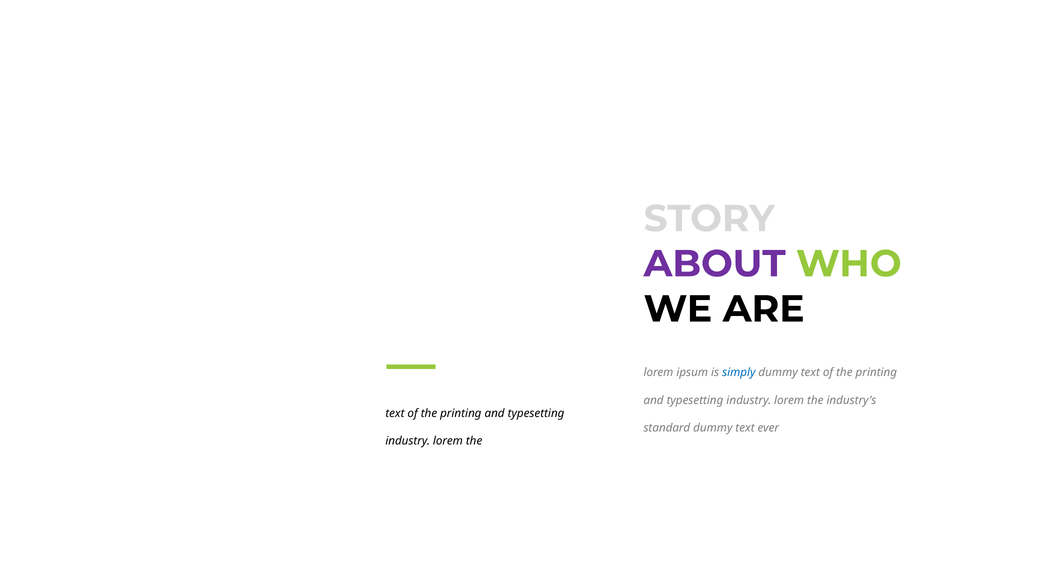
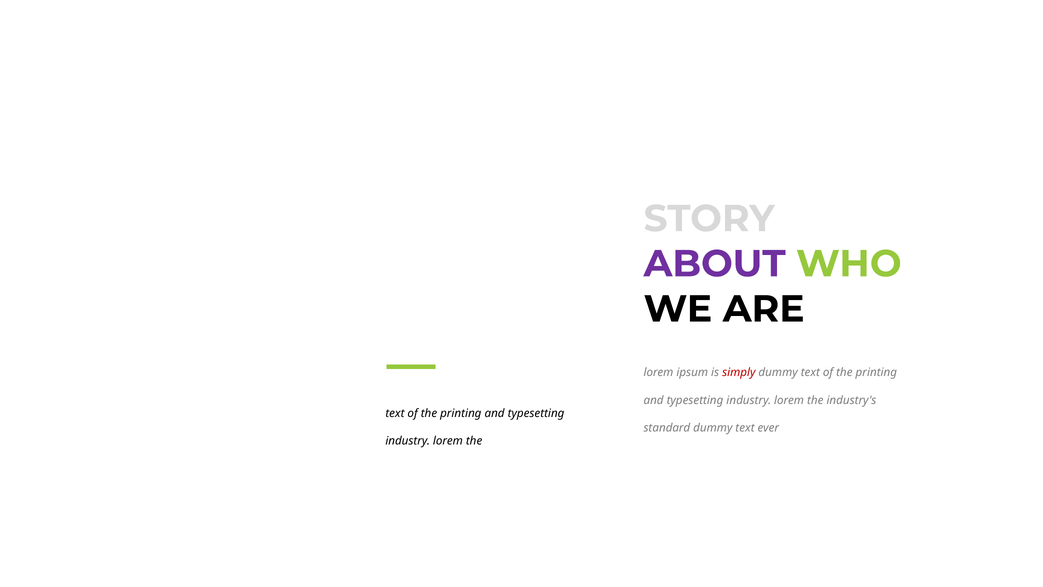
simply colour: blue -> red (739, 372)
